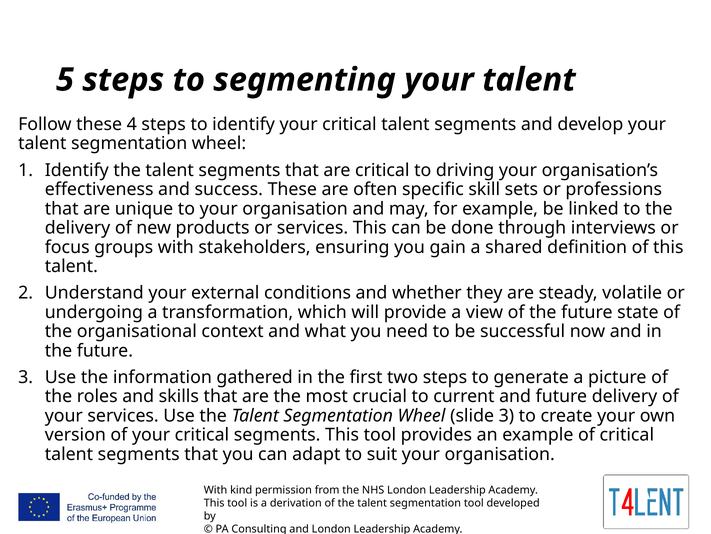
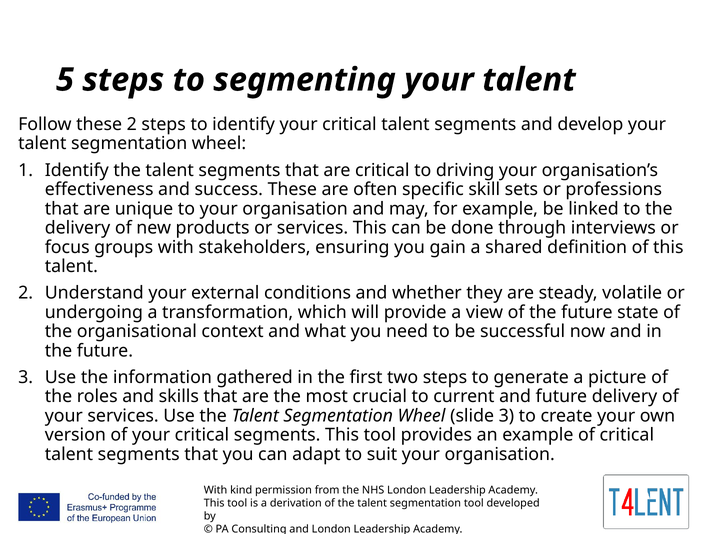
these 4: 4 -> 2 (132, 124)
